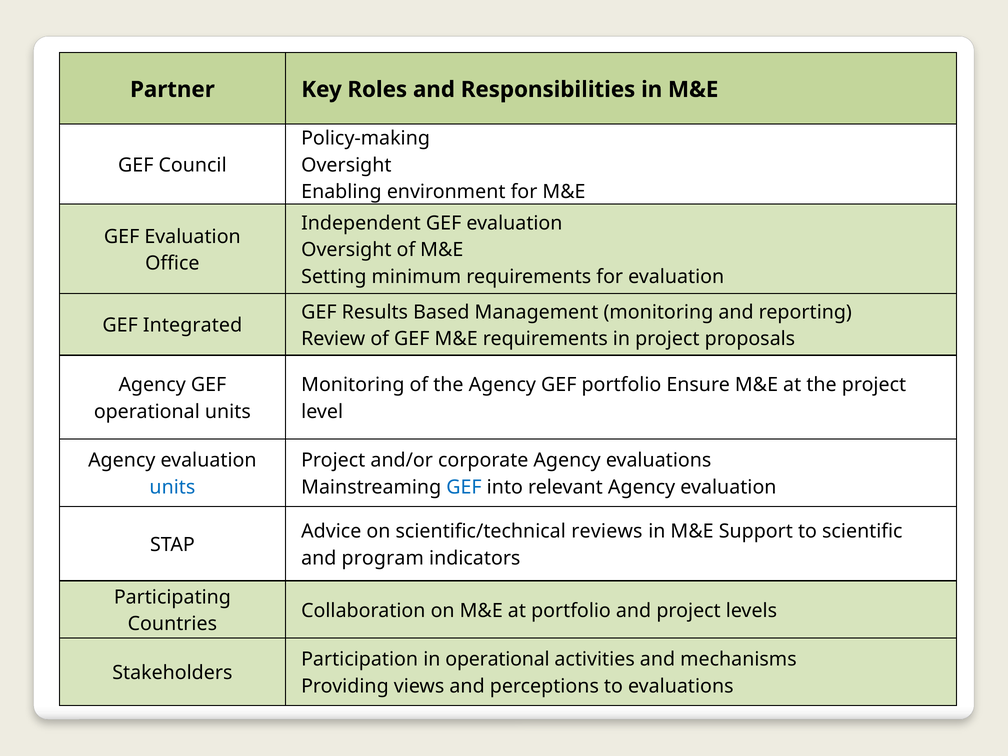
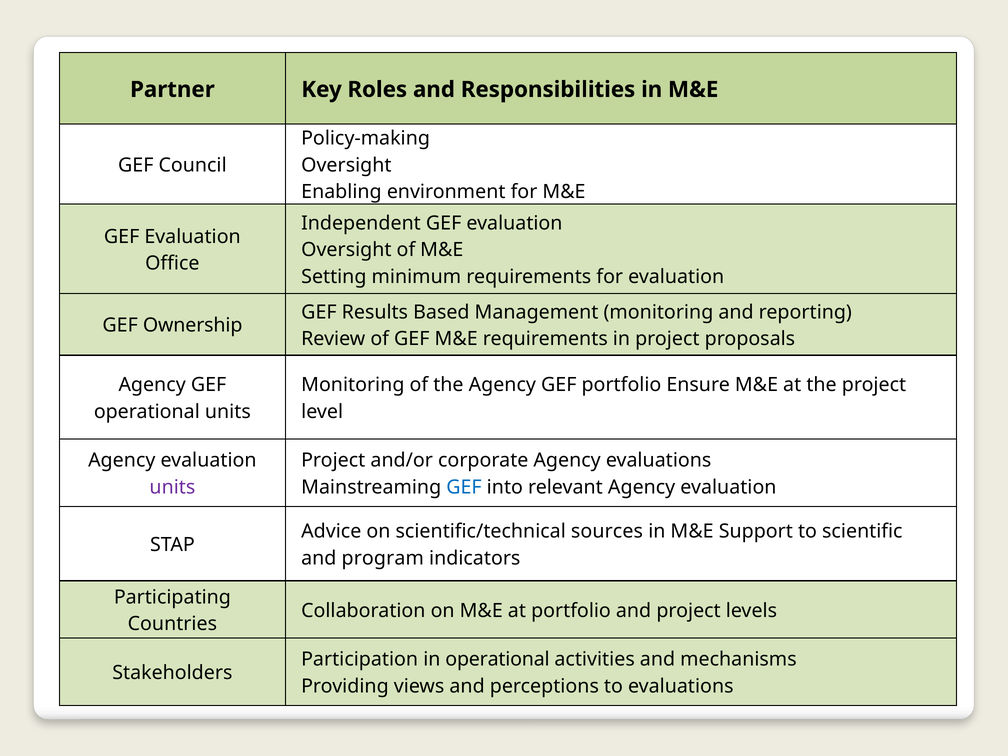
Integrated: Integrated -> Ownership (193, 325)
units colour: blue -> purple (172, 487)
reviews: reviews -> sources (607, 531)
